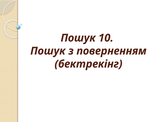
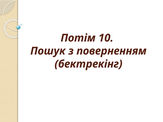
Пошук: Пошук -> Потім (78, 38)
